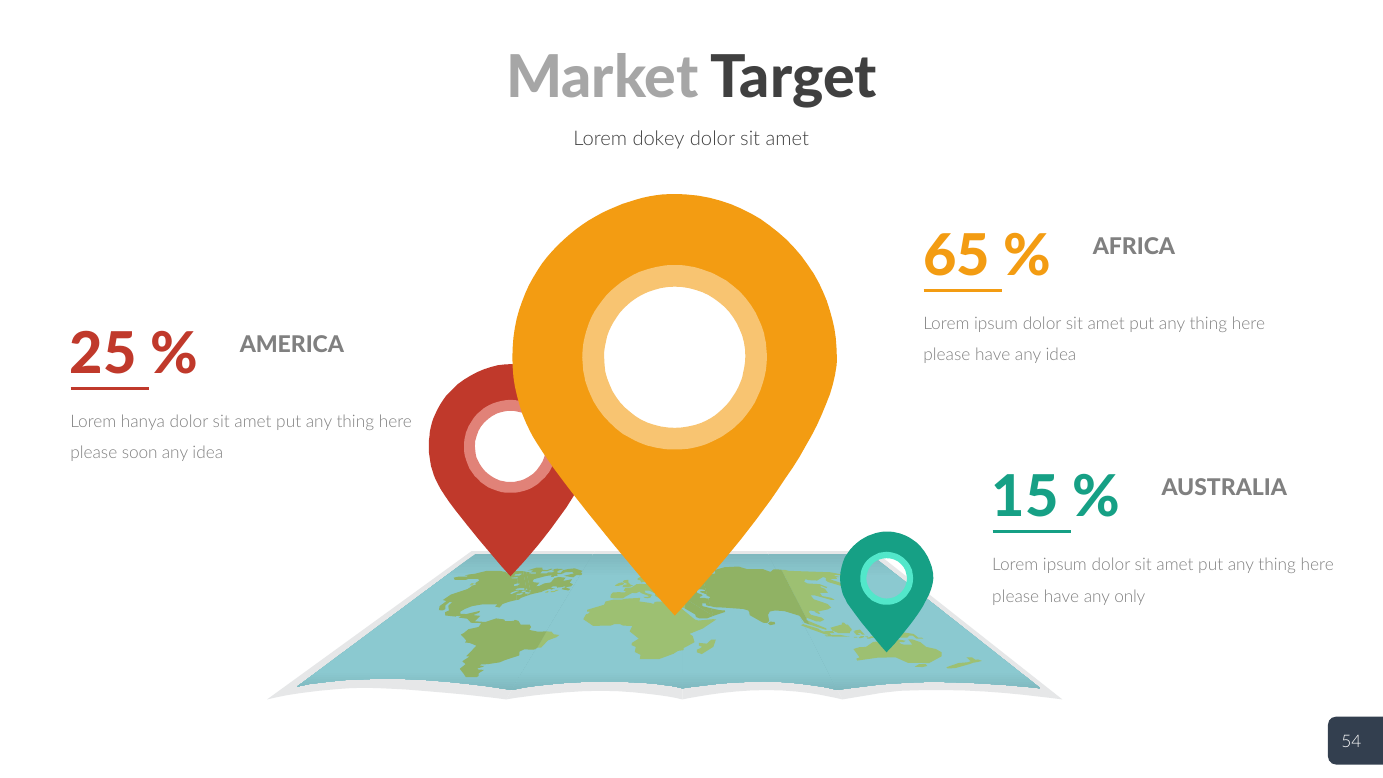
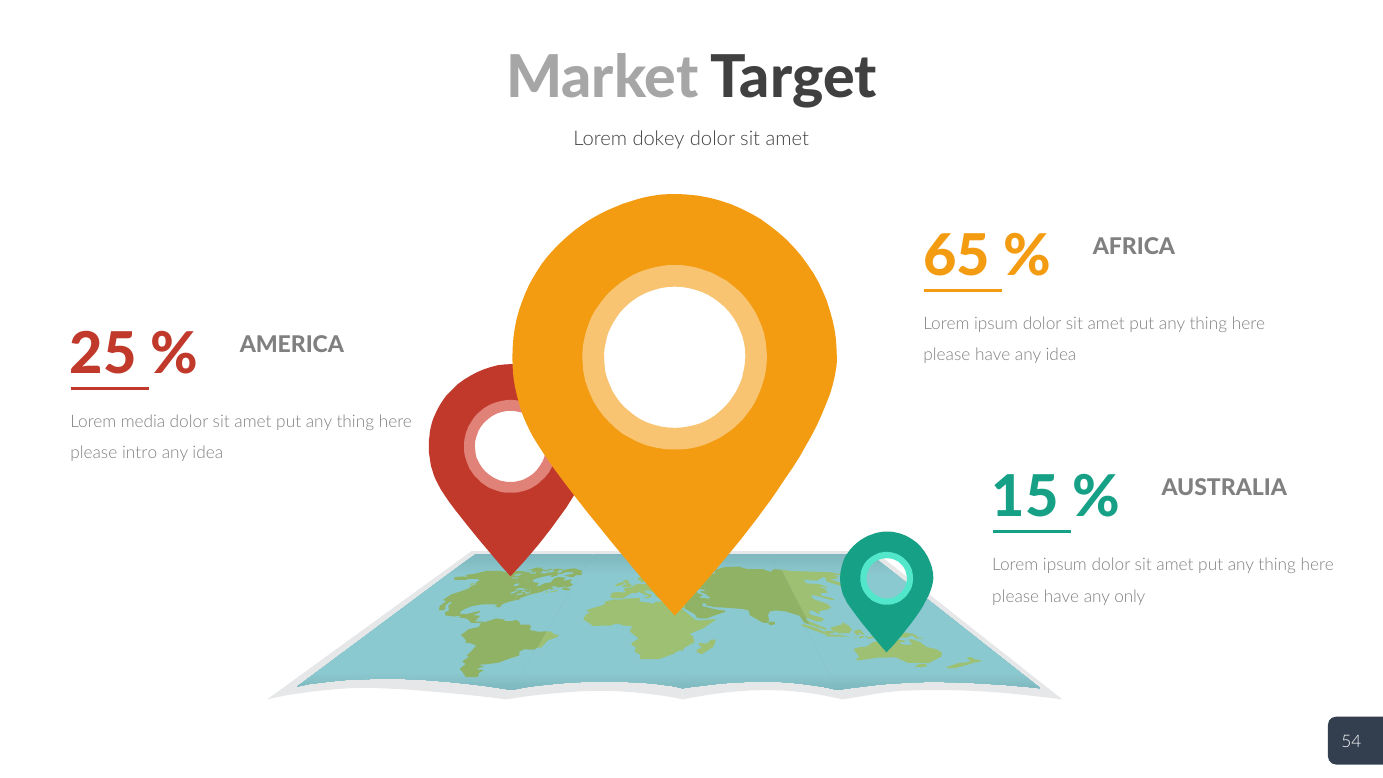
hanya: hanya -> media (143, 422)
soon: soon -> intro (140, 453)
